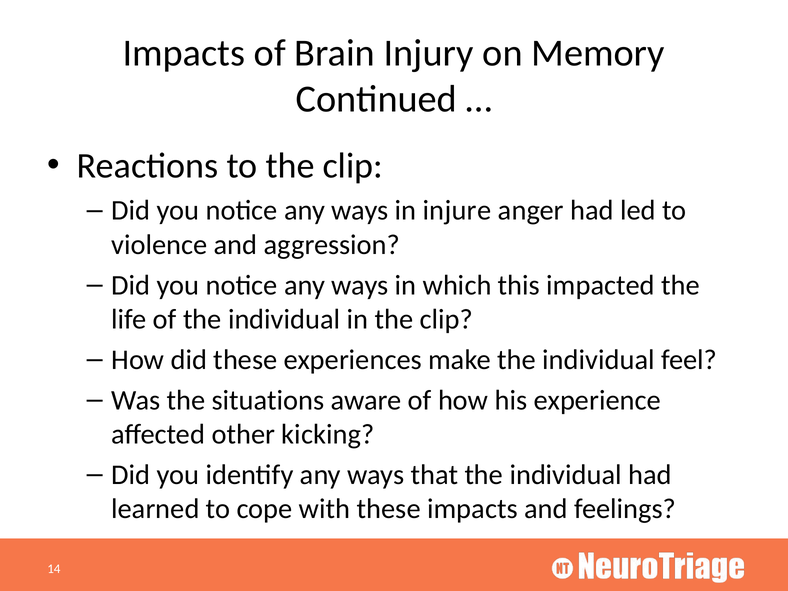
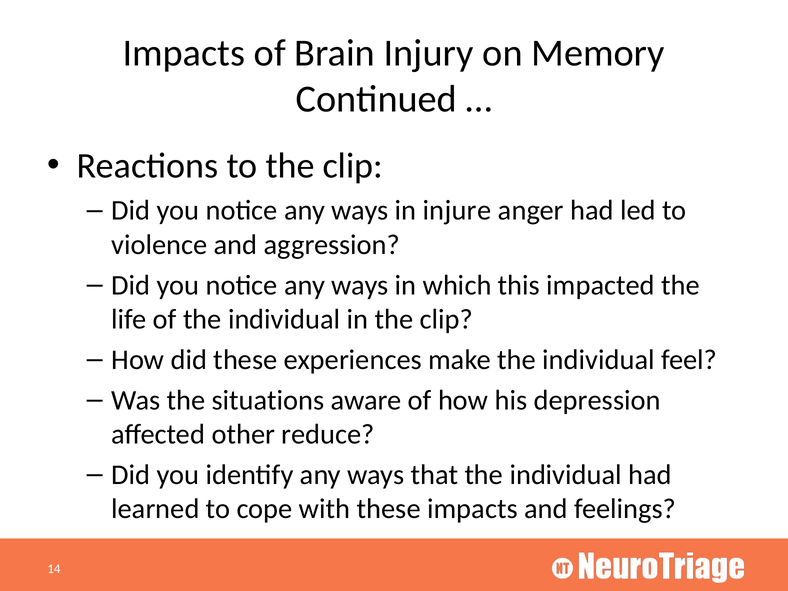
experience: experience -> depression (597, 400)
kicking: kicking -> reduce (328, 434)
